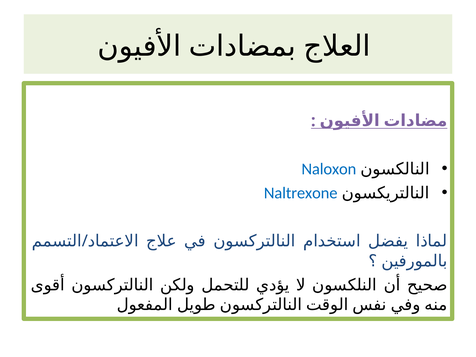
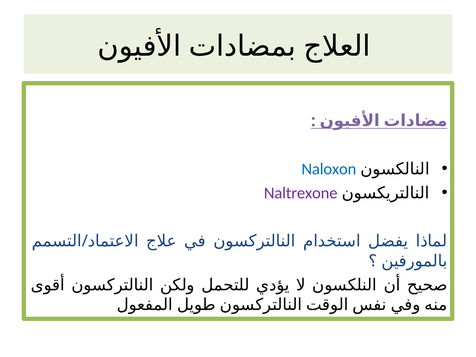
Naltrexone colour: blue -> purple (301, 193)
